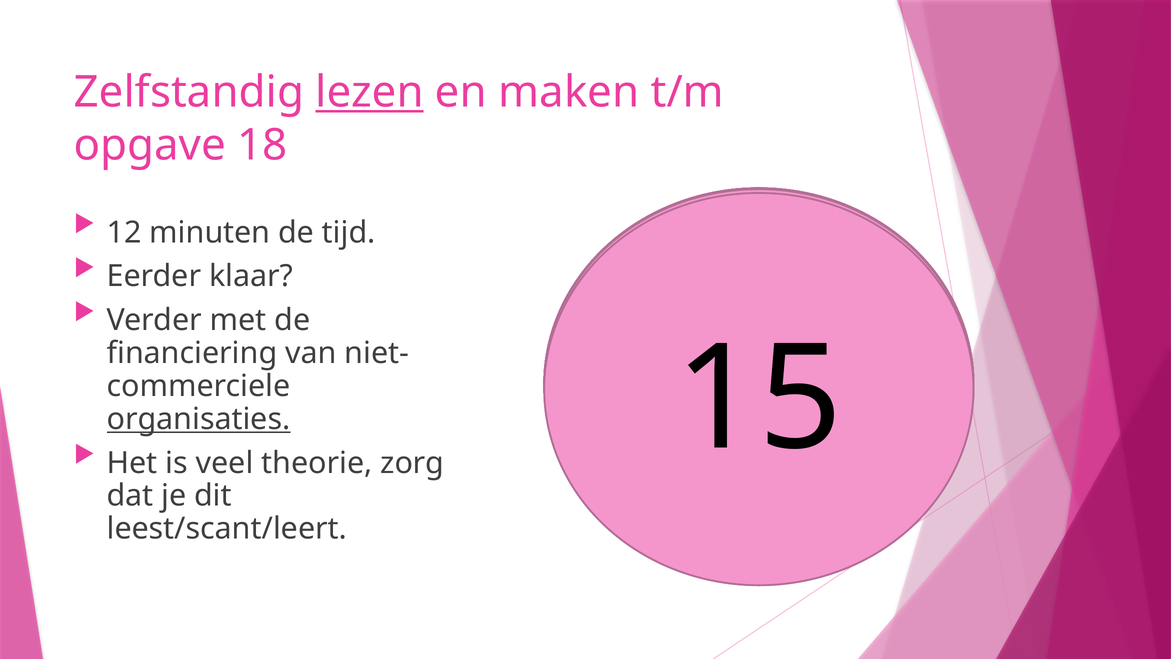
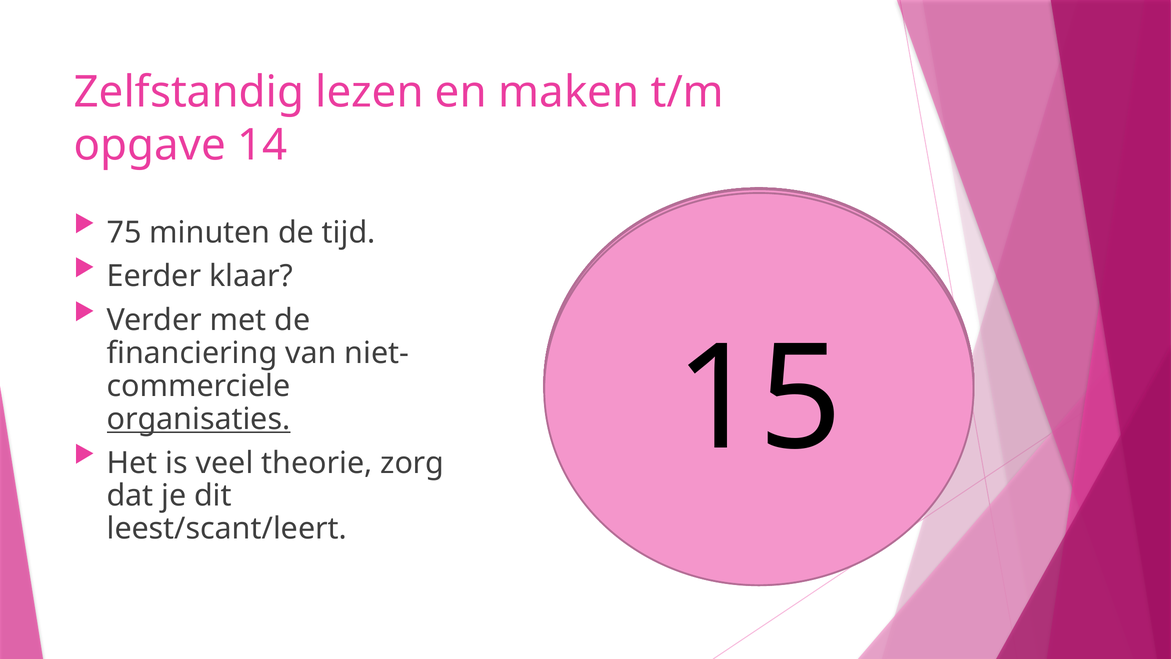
lezen underline: present -> none (370, 92)
opgave 18: 18 -> 14 (262, 145)
12: 12 -> 75 (124, 232)
